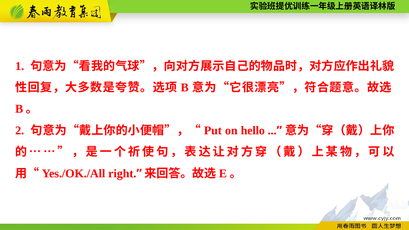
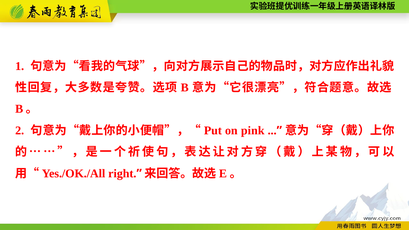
hello: hello -> pink (253, 131)
